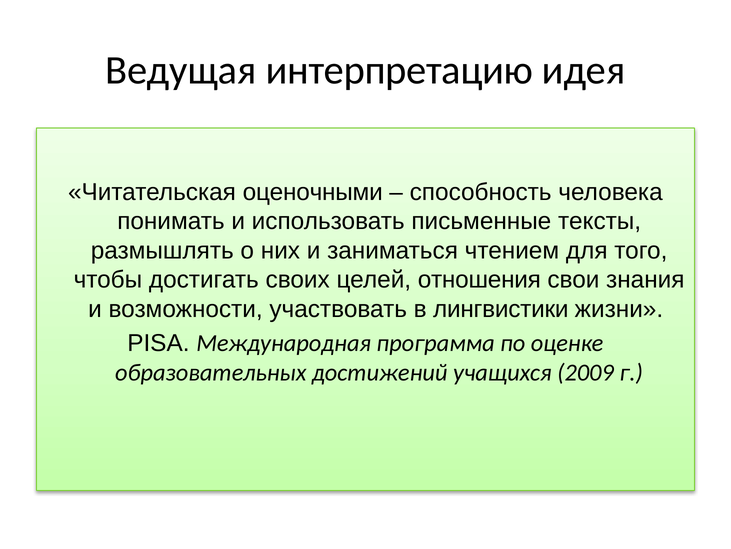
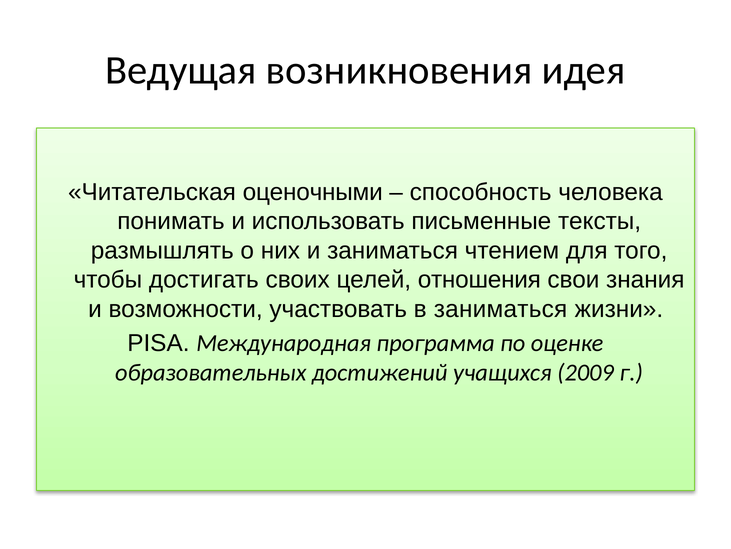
интерпретацию: интерпретацию -> возникновения (399, 70)
в лингвистики: лингвистики -> заниматься (501, 309)
